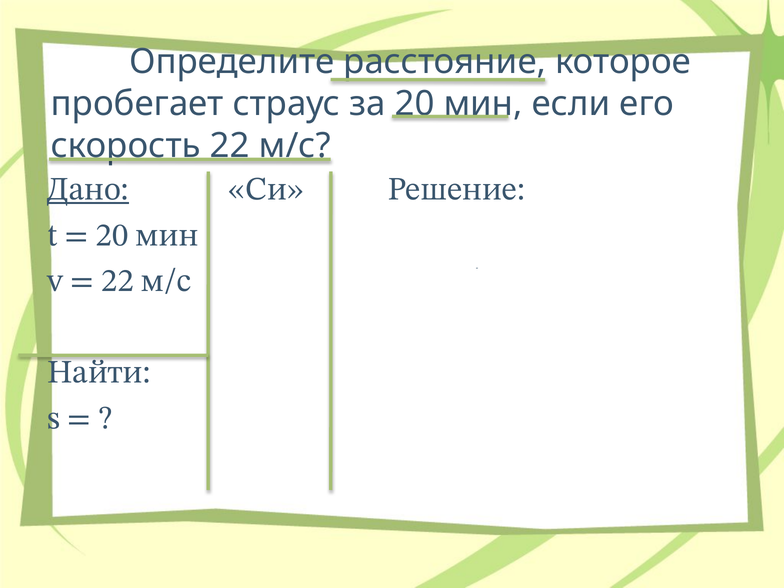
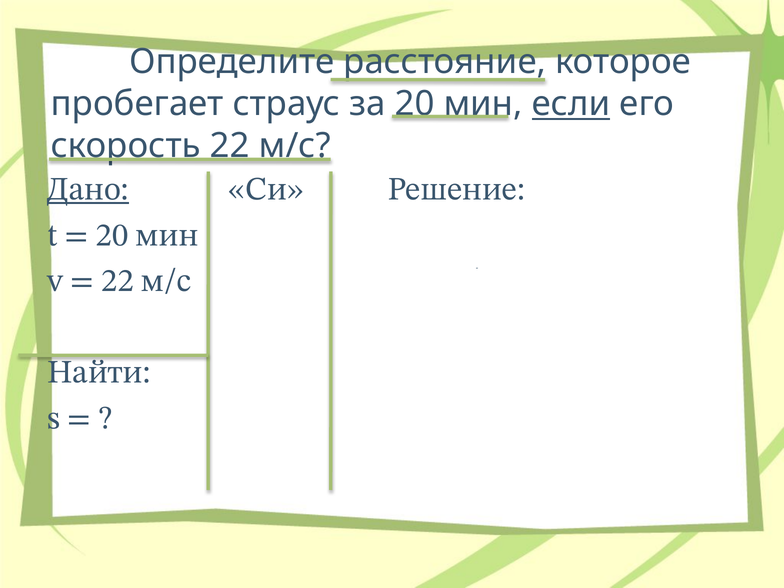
если underline: none -> present (571, 104)
